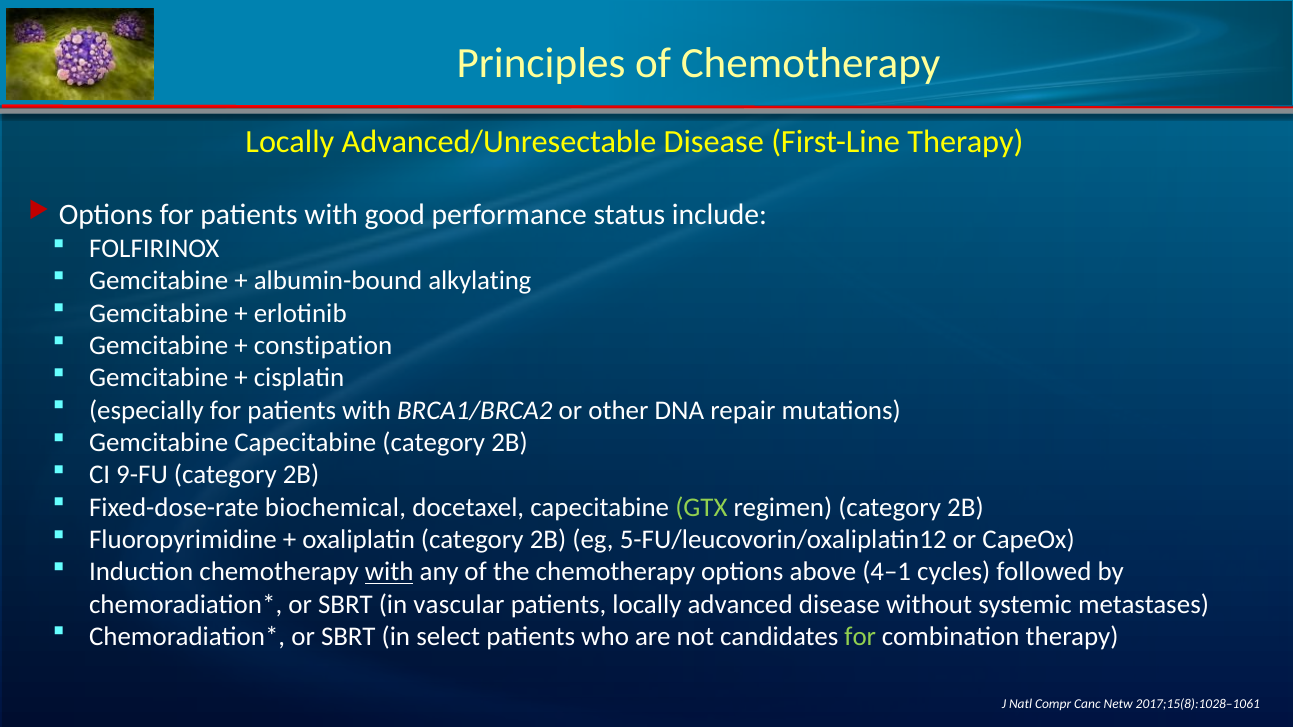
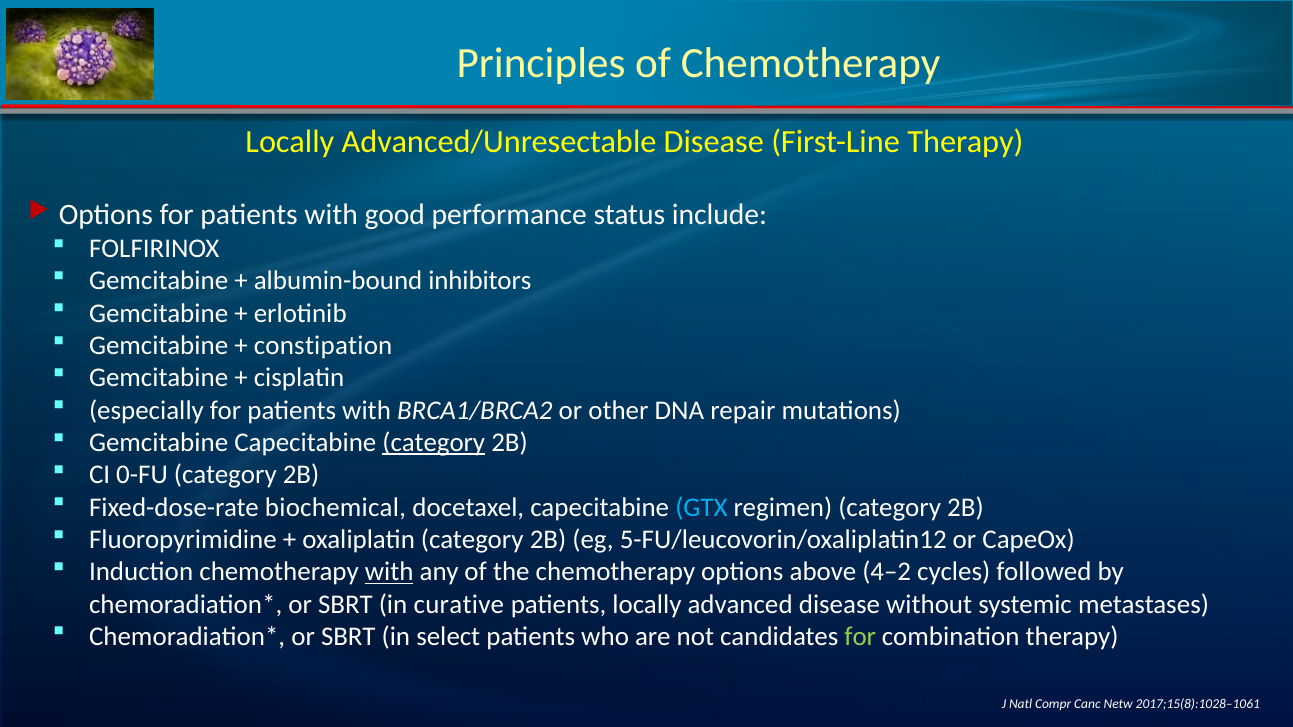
alkylating: alkylating -> inhibitors (480, 281)
category underline: none -> present (434, 443)
9-FU: 9-FU -> 0-FU (142, 475)
GTX colour: light green -> light blue (701, 507)
4–1: 4–1 -> 4–2 (887, 572)
vascular: vascular -> curative (459, 604)
